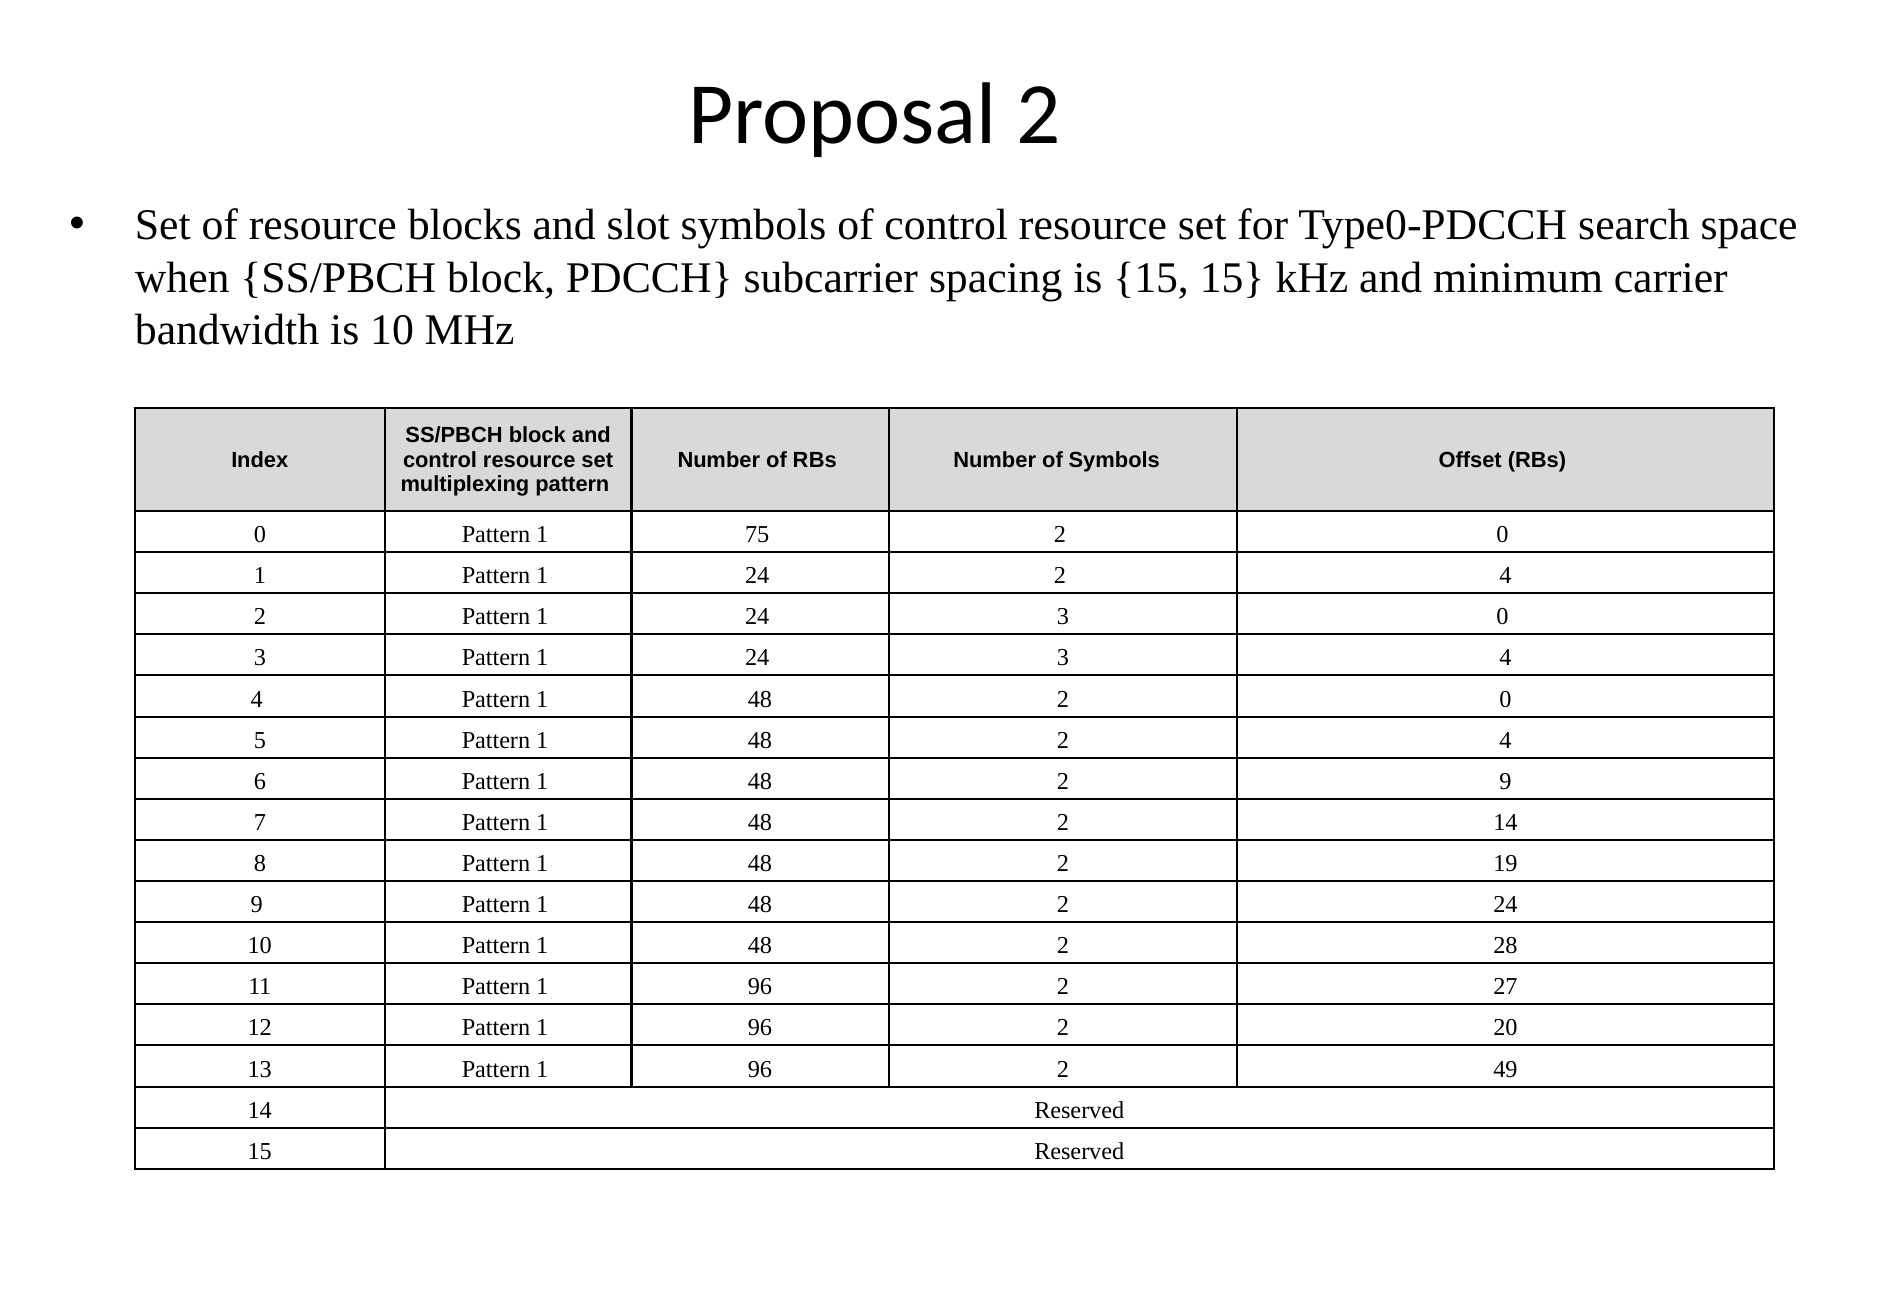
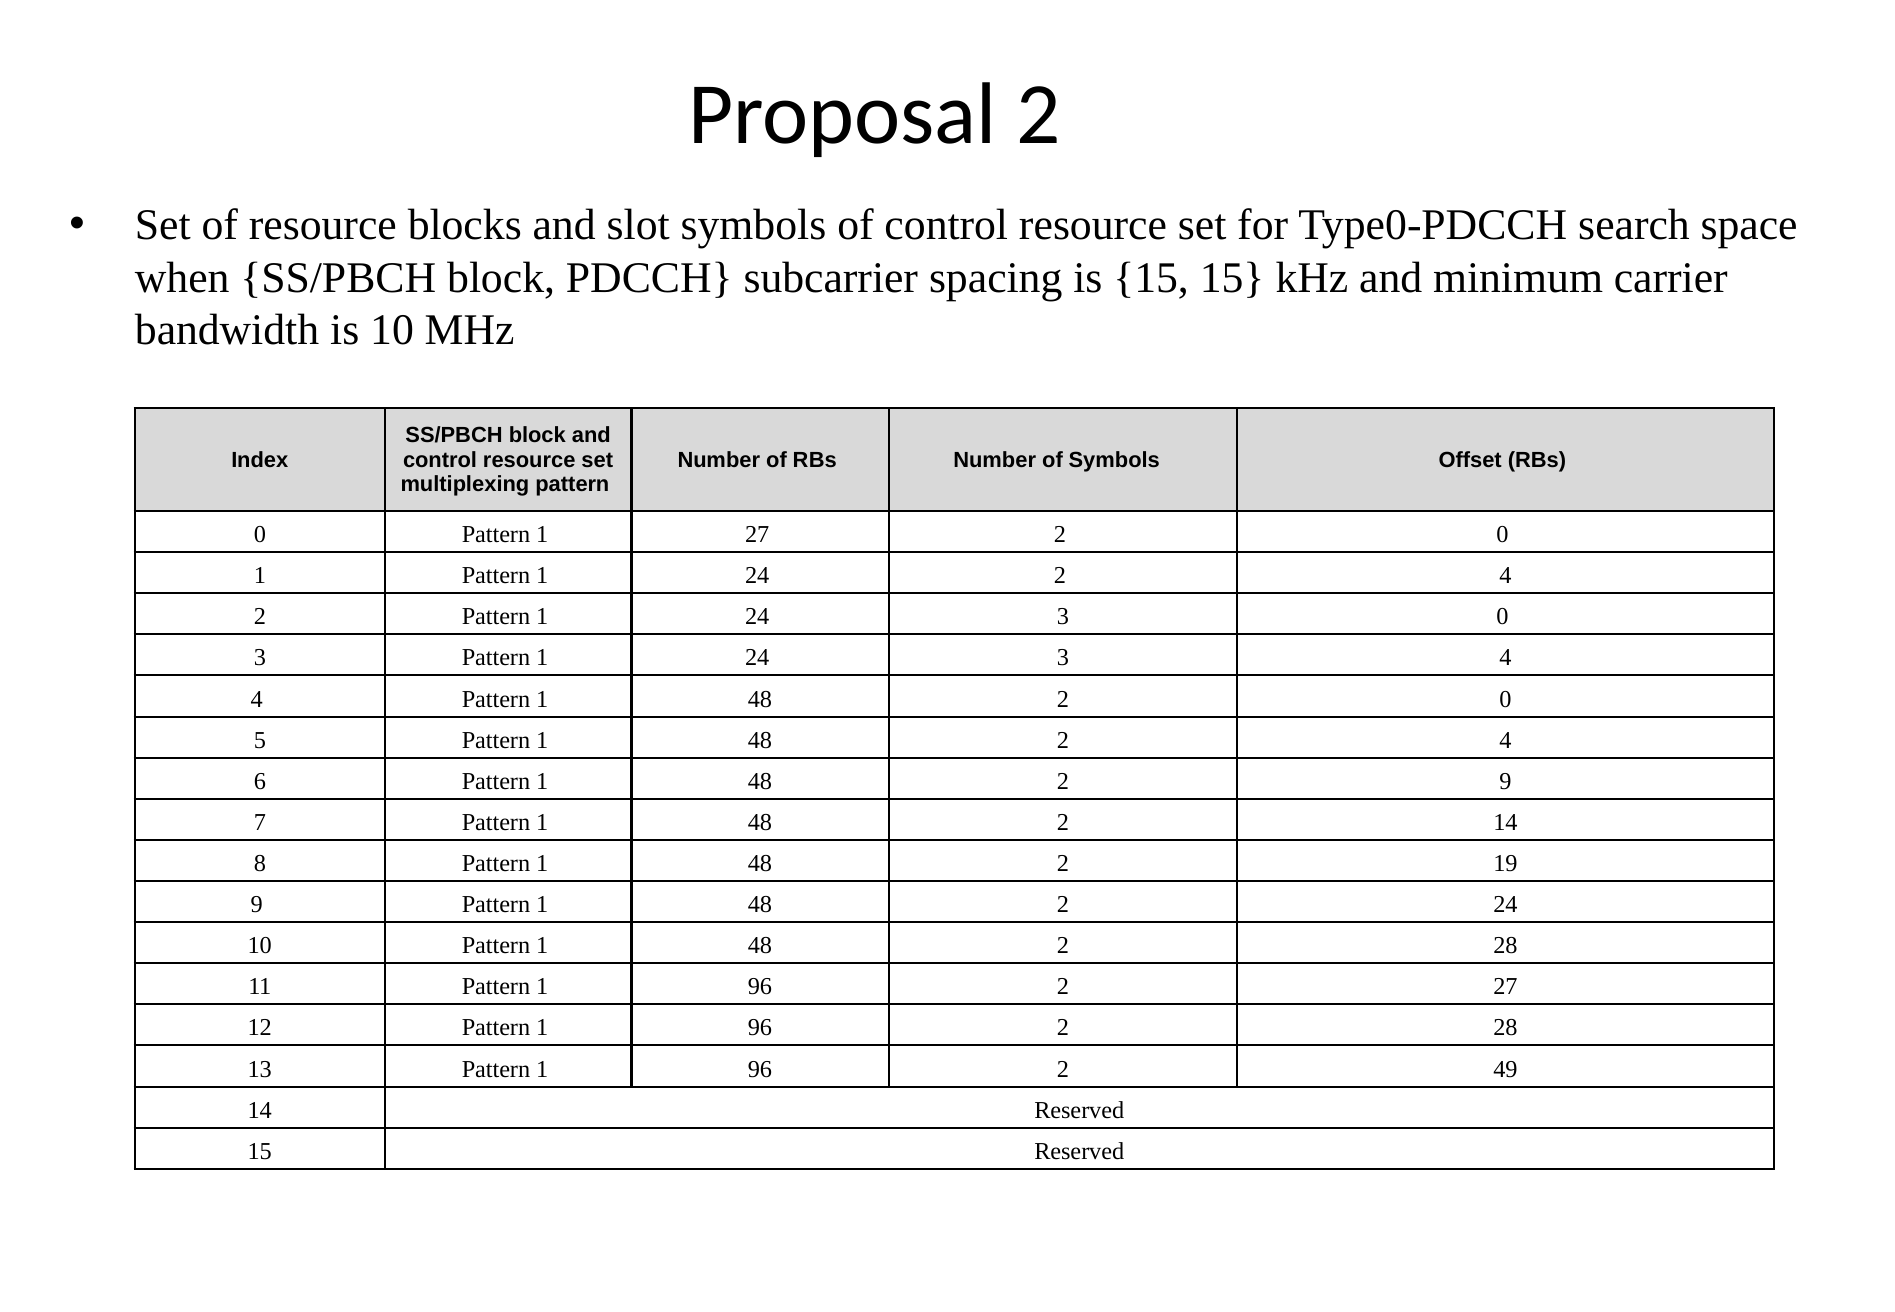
1 75: 75 -> 27 (757, 535)
96 2 20: 20 -> 28 (1505, 1028)
